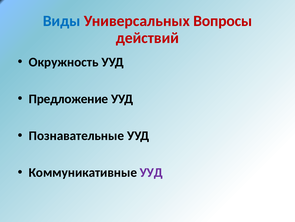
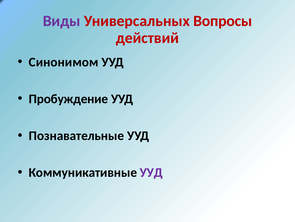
Виды colour: blue -> purple (62, 21)
Окружность: Окружность -> Синонимом (64, 62)
Предложение: Предложение -> Пробуждение (68, 99)
